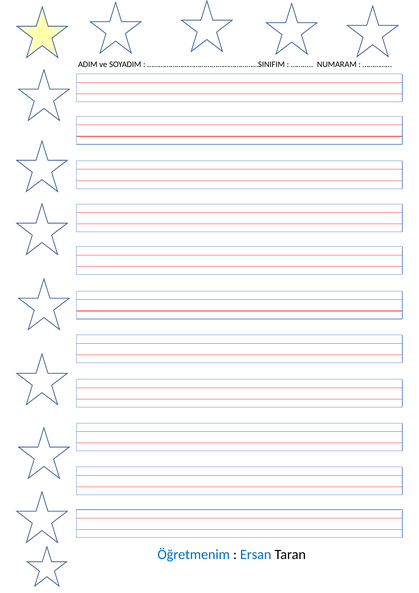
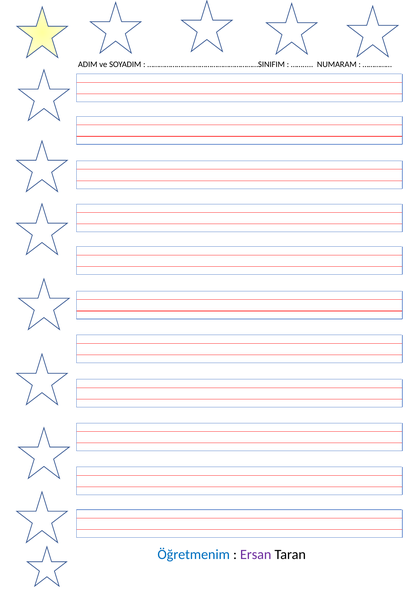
Ersan colour: blue -> purple (256, 555)
